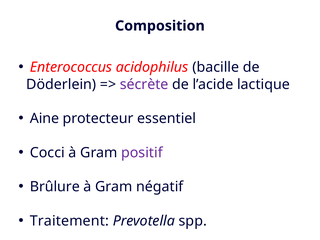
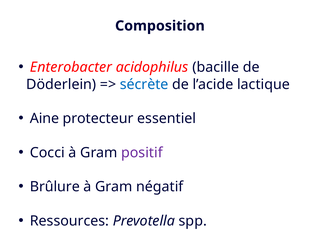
Enterococcus: Enterococcus -> Enterobacter (71, 67)
sécrète colour: purple -> blue (144, 84)
Traitement: Traitement -> Ressources (69, 221)
